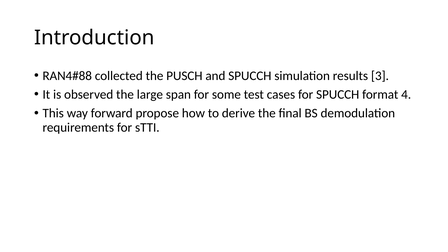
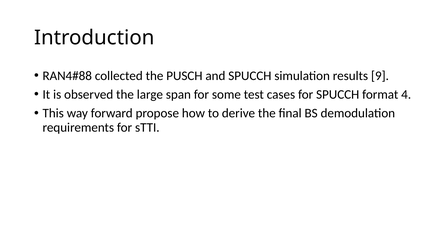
3: 3 -> 9 (380, 76)
